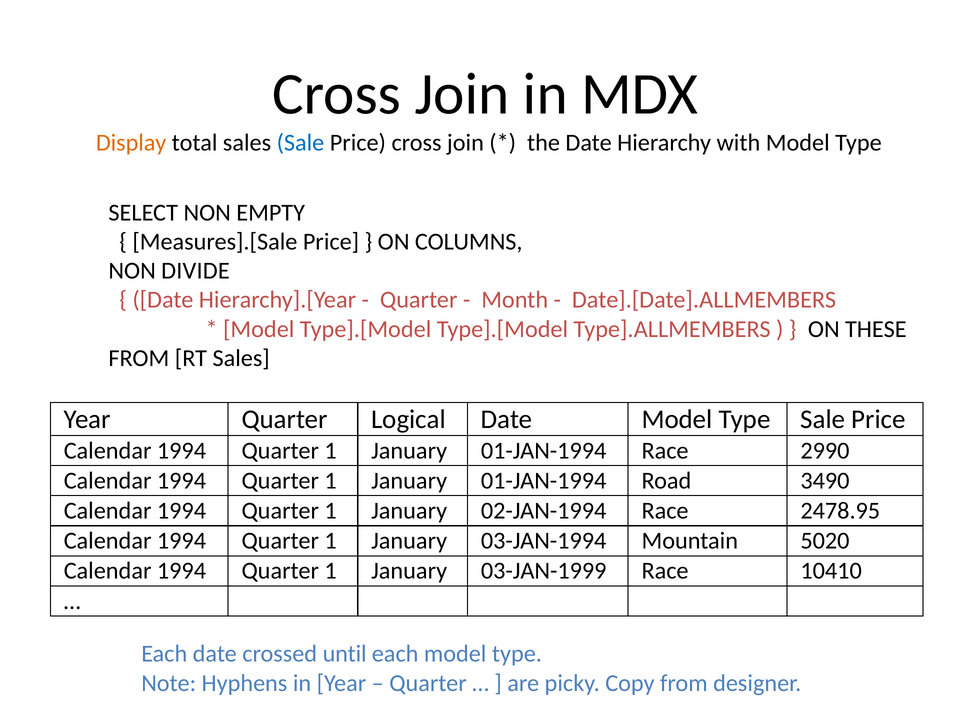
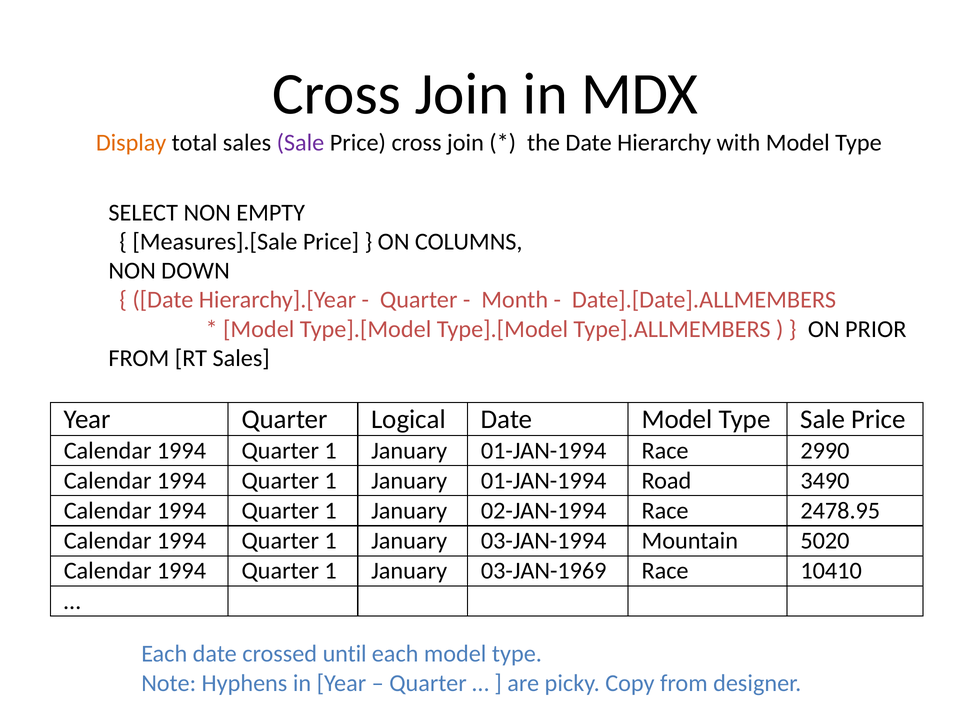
Sale colour: blue -> purple (300, 143)
DIVIDE: DIVIDE -> DOWN (196, 271)
THESE: THESE -> PRIOR (876, 329)
03-JAN-1999: 03-JAN-1999 -> 03-JAN-1969 (544, 571)
